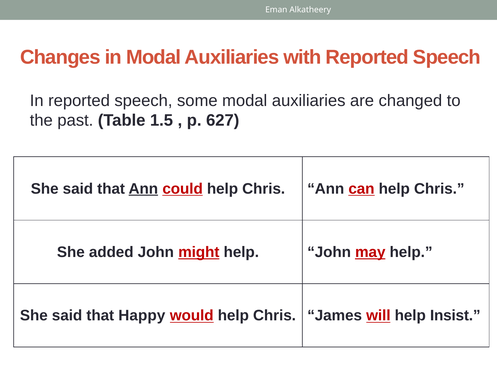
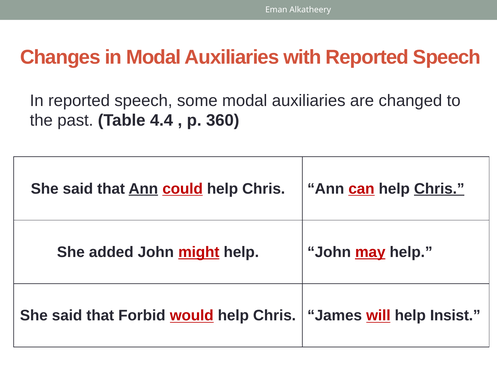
1.5: 1.5 -> 4.4 (162, 120)
627: 627 -> 360 (223, 120)
Chris underline: none -> present (439, 189)
Happy: Happy -> Forbid (142, 315)
